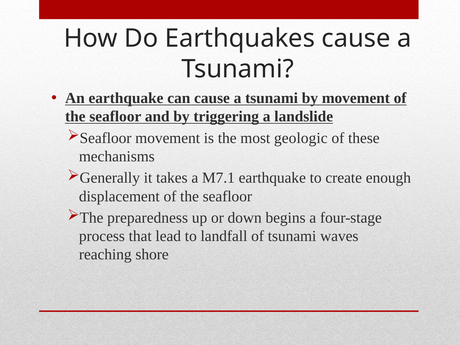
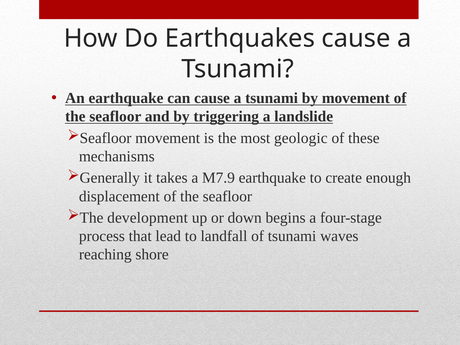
M7.1: M7.1 -> M7.9 (218, 178)
preparedness: preparedness -> development (148, 218)
